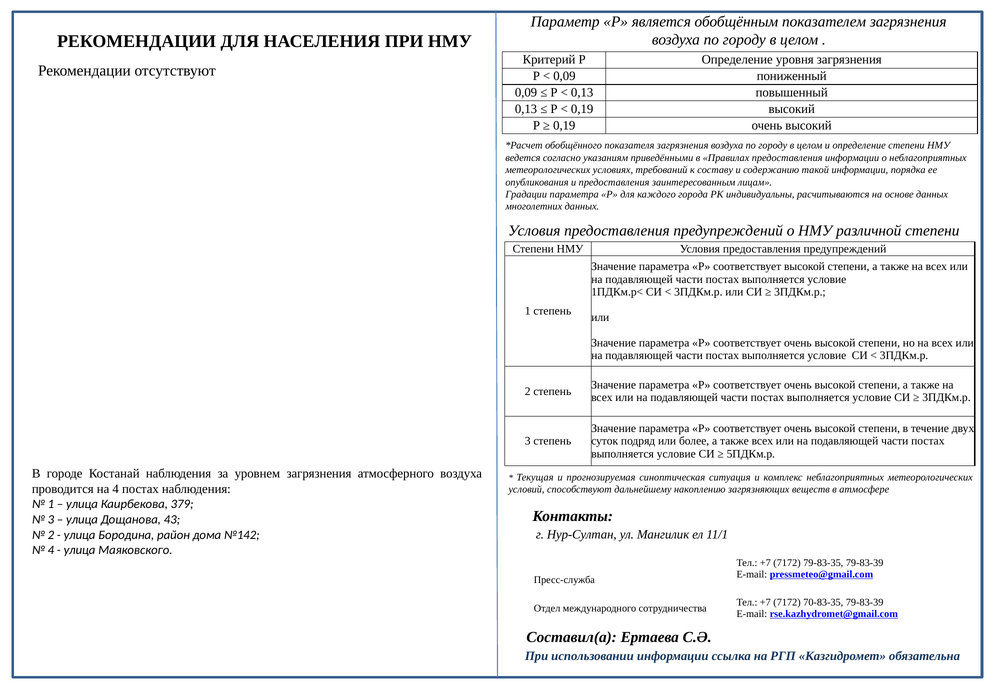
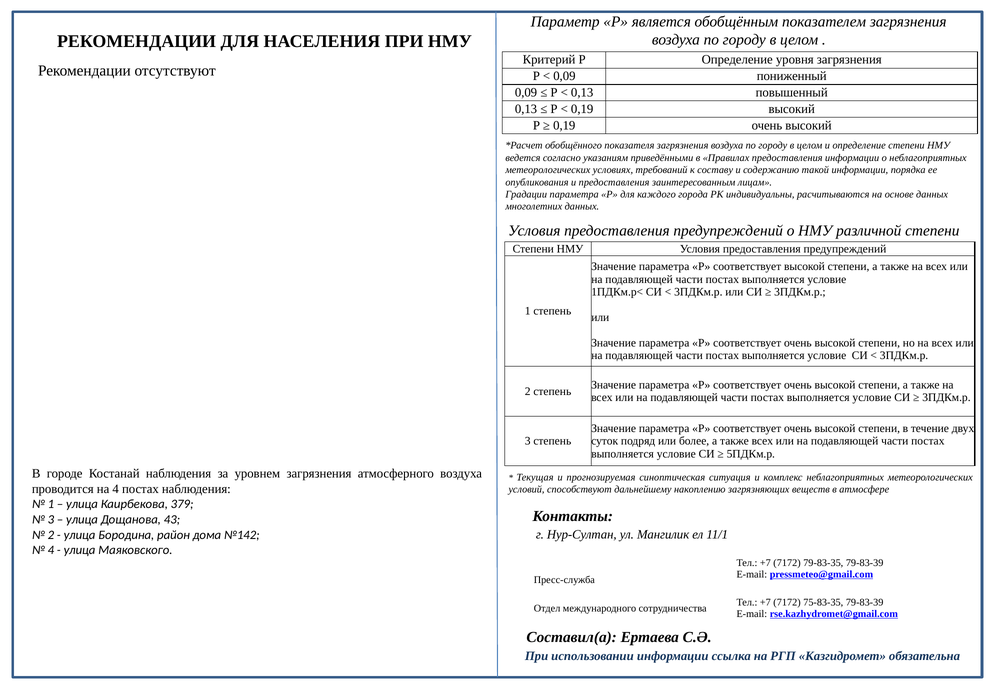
70-83-35: 70-83-35 -> 75-83-35 (823, 602)
